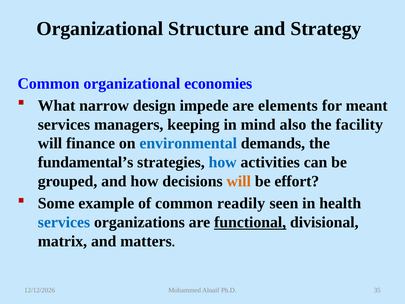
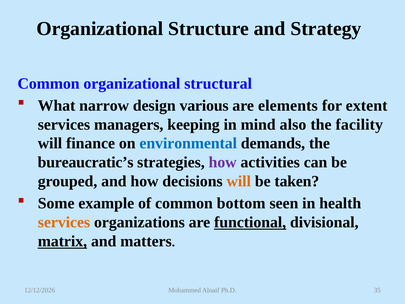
economies: economies -> structural (218, 83)
impede: impede -> various (204, 106)
meant: meant -> extent (367, 106)
fundamental’s: fundamental’s -> bureaucratic’s (86, 162)
how colour: blue -> purple (223, 162)
effort: effort -> taken (297, 181)
readily: readily -> bottom (241, 203)
services colour: blue -> orange (64, 222)
matrix underline: none -> present (62, 241)
